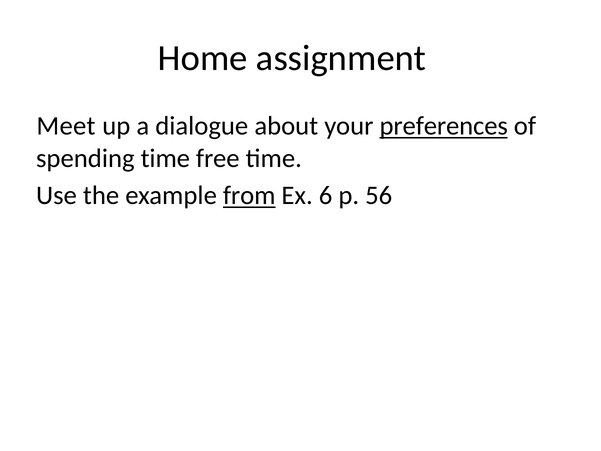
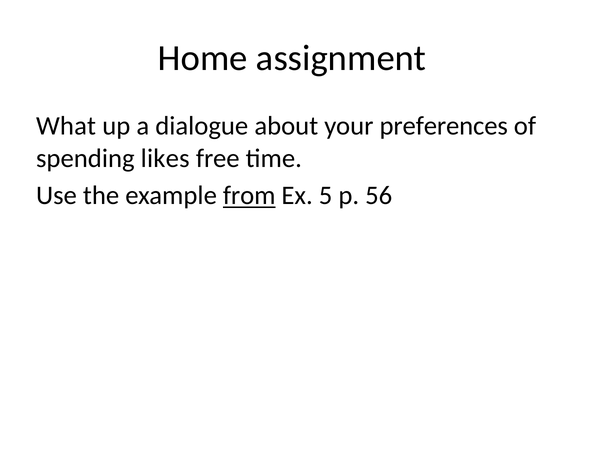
Meet: Meet -> What (66, 126)
preferences underline: present -> none (444, 126)
spending time: time -> likes (165, 158)
6: 6 -> 5 (326, 196)
